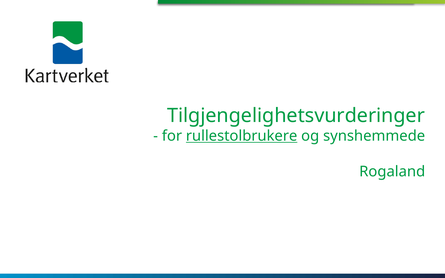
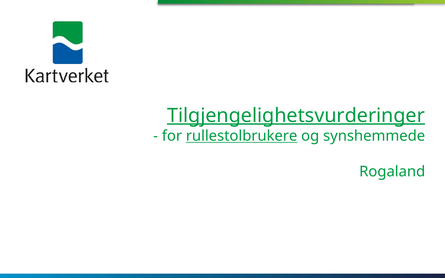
Tilgjengelighetsvurderinger underline: none -> present (296, 116)
